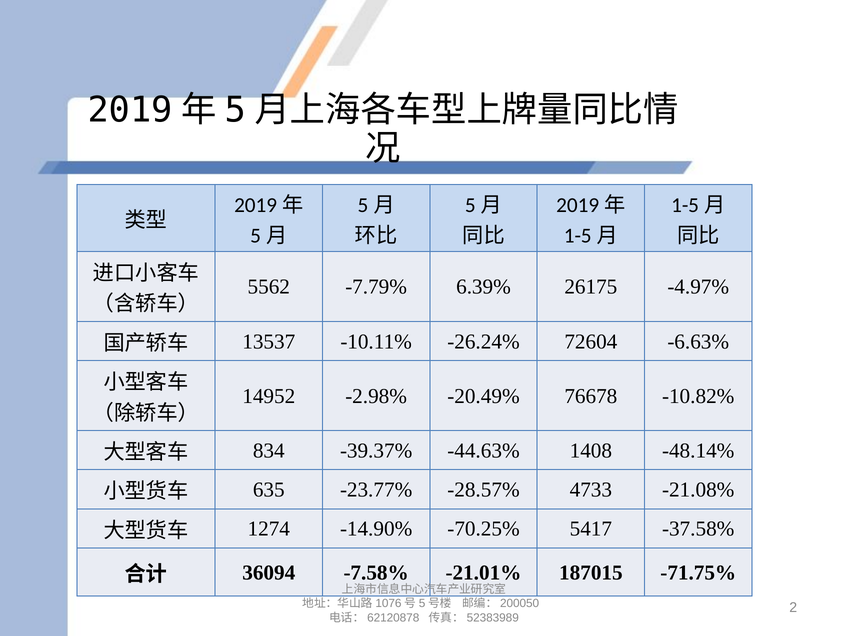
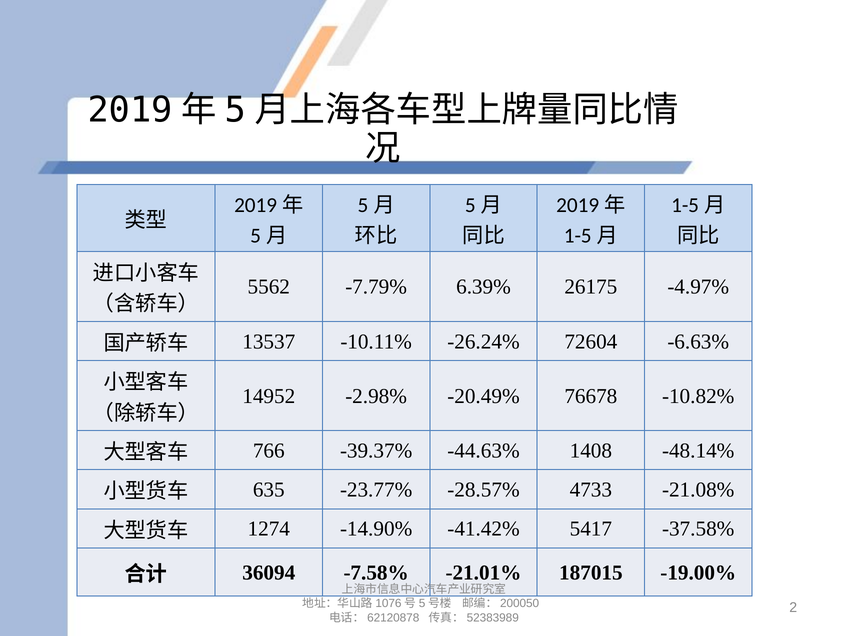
834: 834 -> 766 (269, 451)
-70.25%: -70.25% -> -41.42% (484, 529)
-71.75%: -71.75% -> -19.00% (698, 573)
